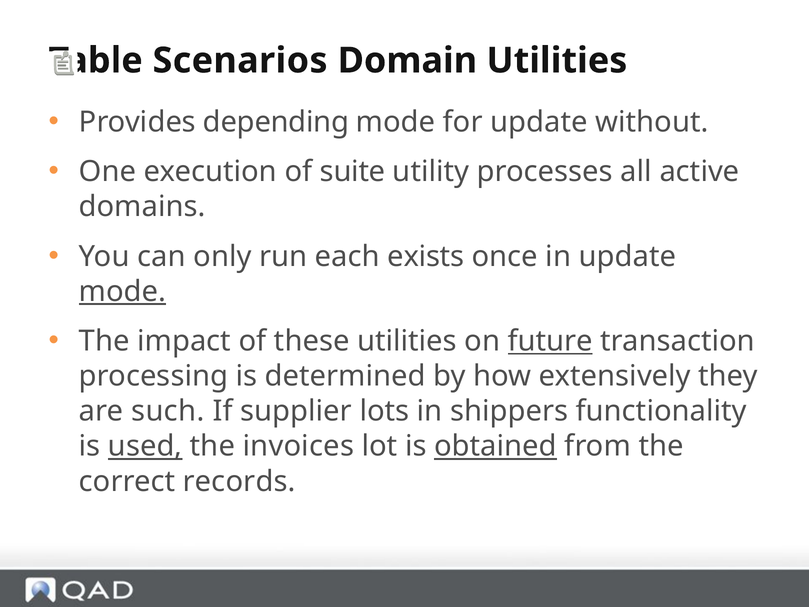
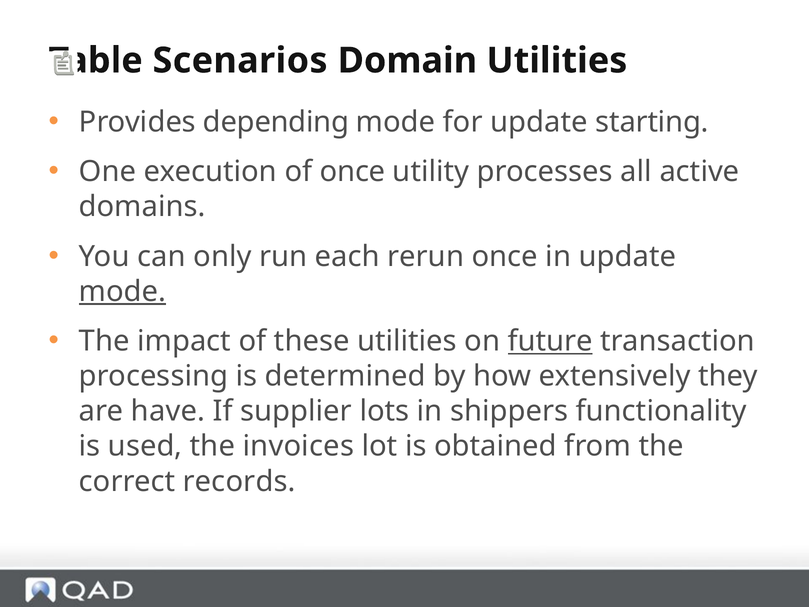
without: without -> starting (652, 122)
of suite: suite -> once (353, 172)
exists: exists -> rerun (426, 256)
such: such -> have (168, 411)
used underline: present -> none (145, 446)
obtained underline: present -> none (496, 446)
